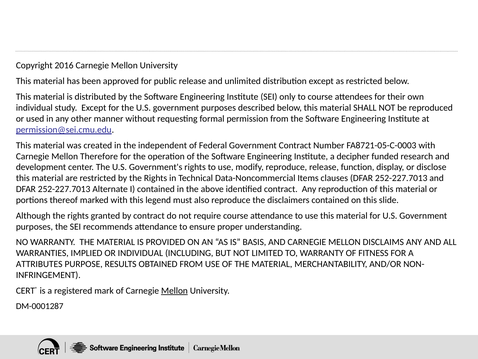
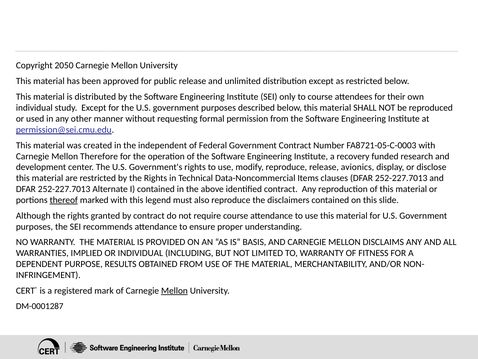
2016: 2016 -> 2050 (64, 65)
decipher: decipher -> recovery (353, 156)
function: function -> avionics (357, 167)
thereof underline: none -> present (64, 200)
ATTRIBUTES: ATTRIBUTES -> DEPENDENT (39, 264)
